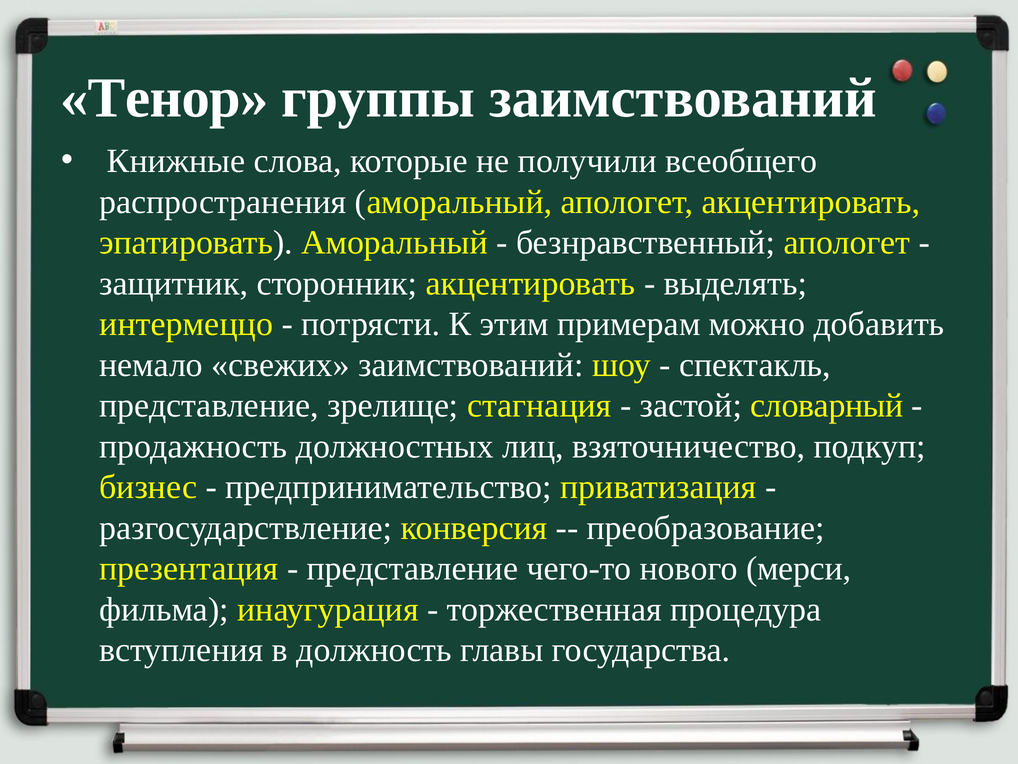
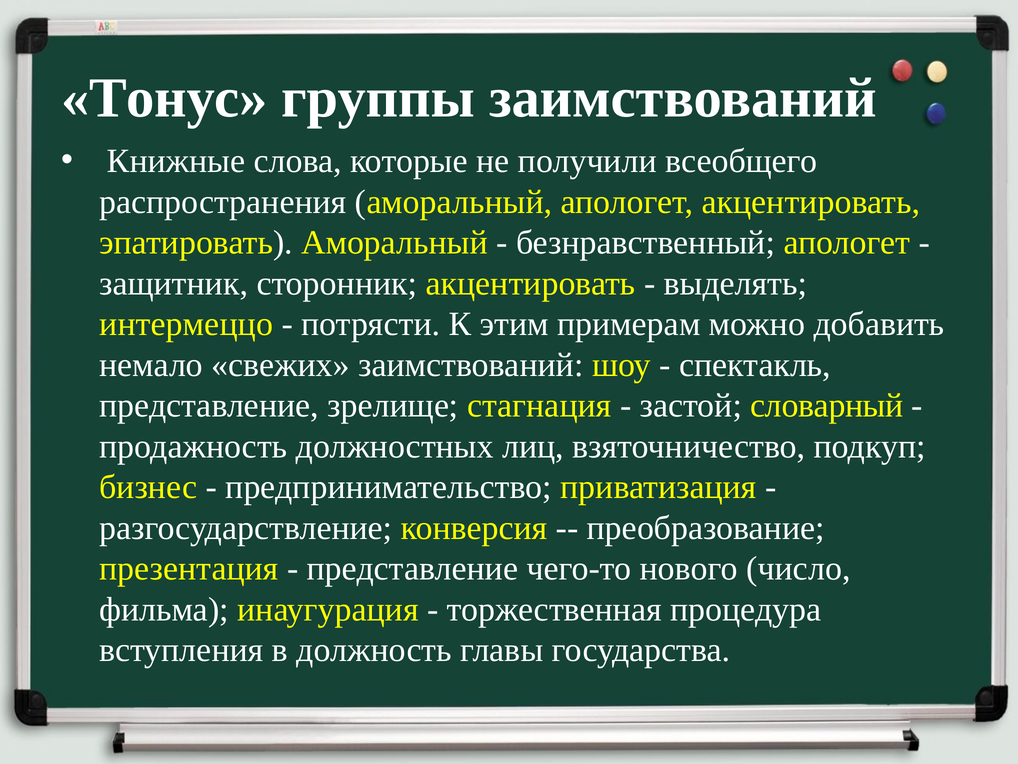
Тенор: Тенор -> Тонус (164, 98)
мерси: мерси -> число (798, 568)
